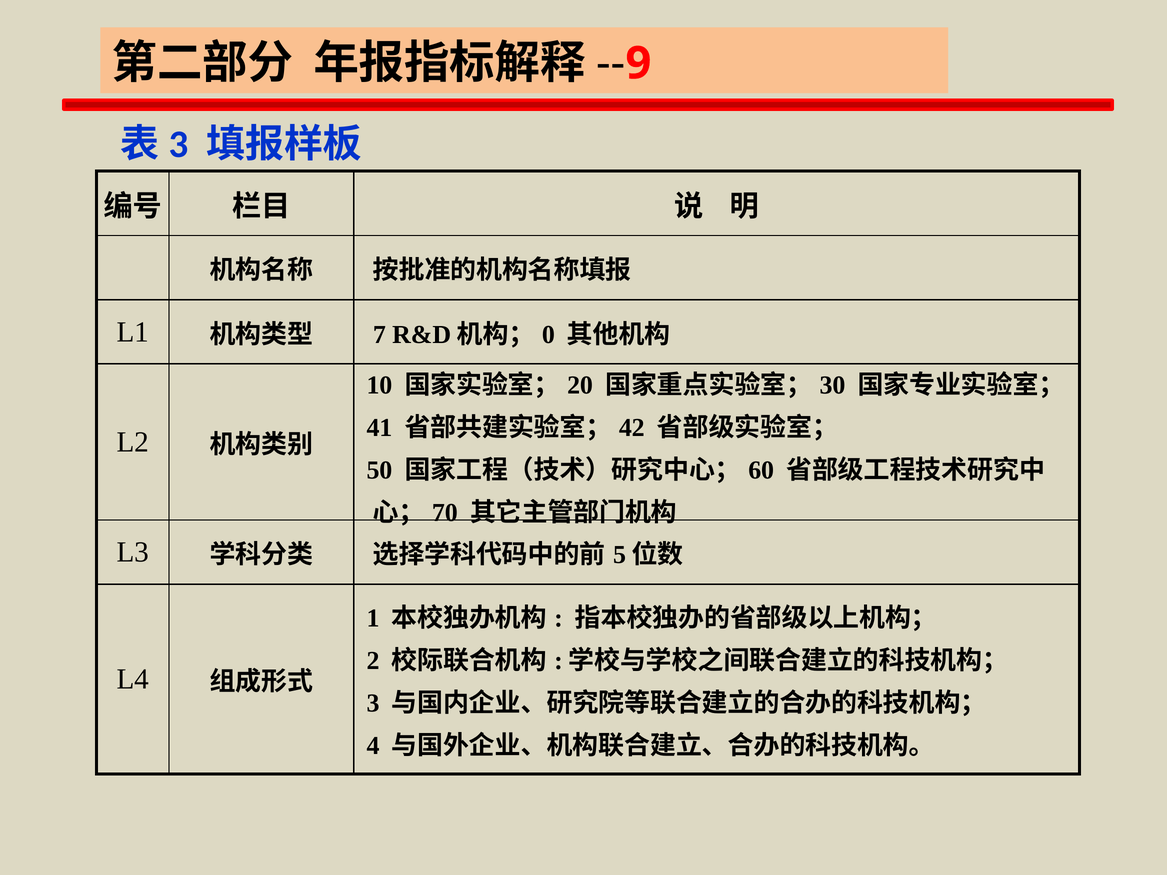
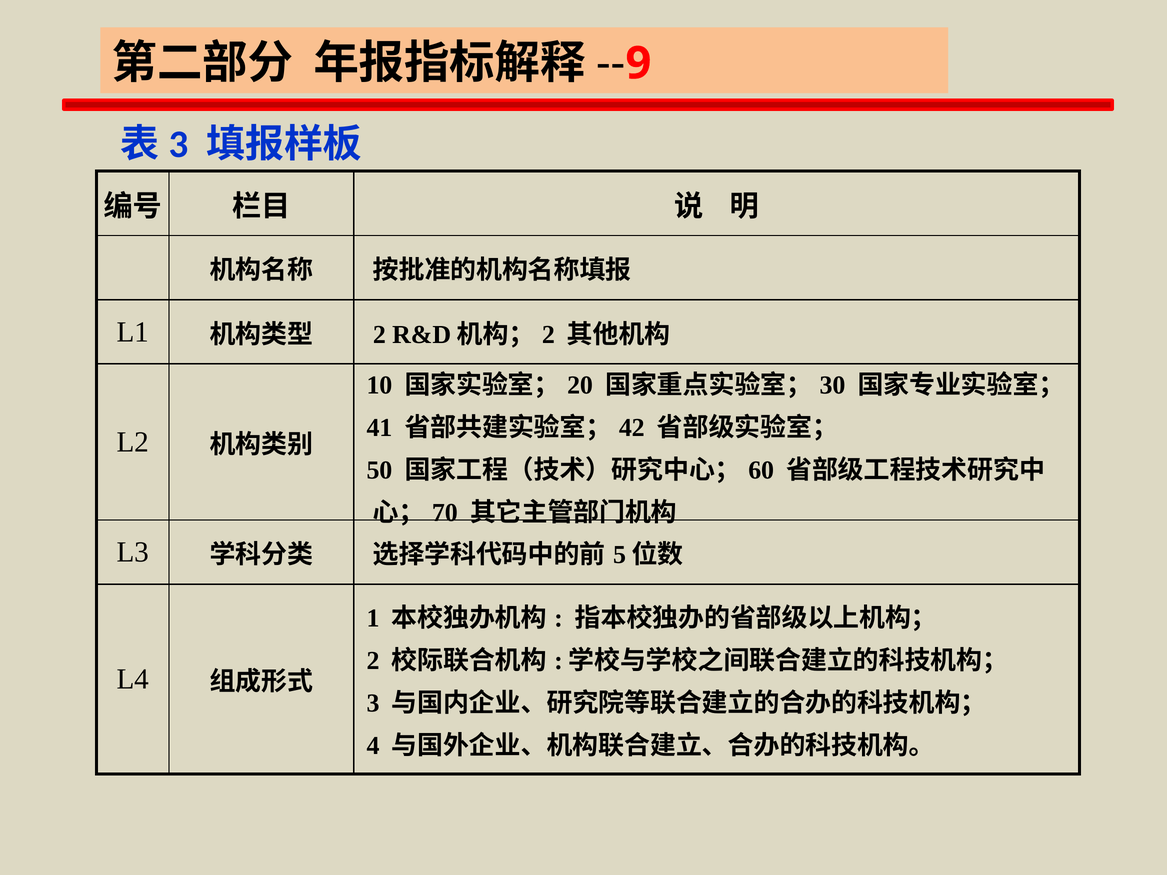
7: 7 -> 2 (379, 335)
0: 0 -> 2 (548, 335)
